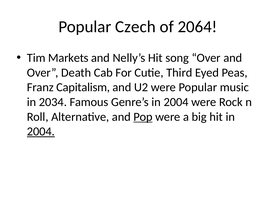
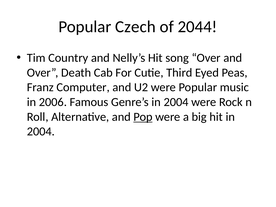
2064: 2064 -> 2044 (197, 27)
Markets: Markets -> Country (68, 58)
Capitalism: Capitalism -> Computer (83, 87)
2034: 2034 -> 2006 (53, 102)
2004 underline: present -> none (41, 132)
